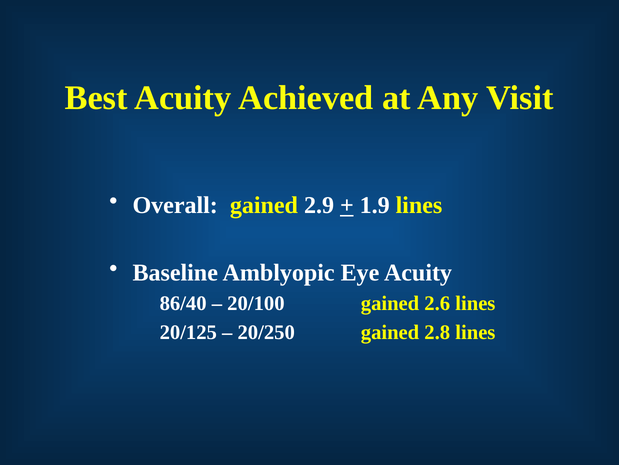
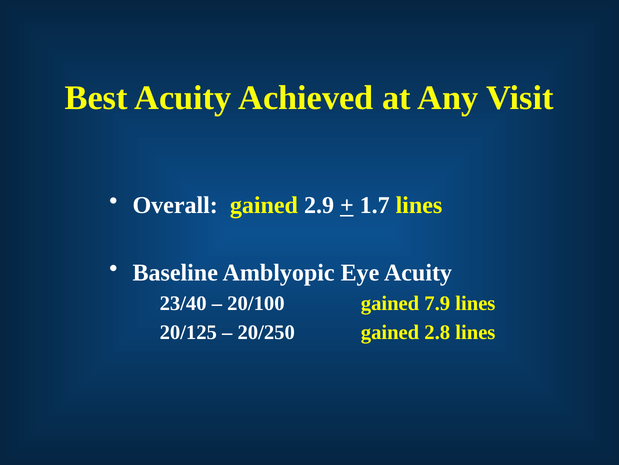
1.9: 1.9 -> 1.7 (375, 205)
86/40: 86/40 -> 23/40 (183, 303)
2.6: 2.6 -> 7.9 (437, 303)
